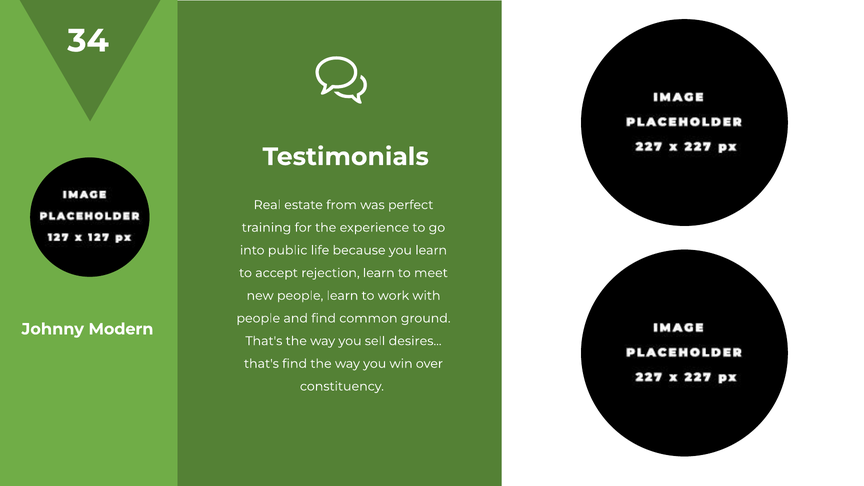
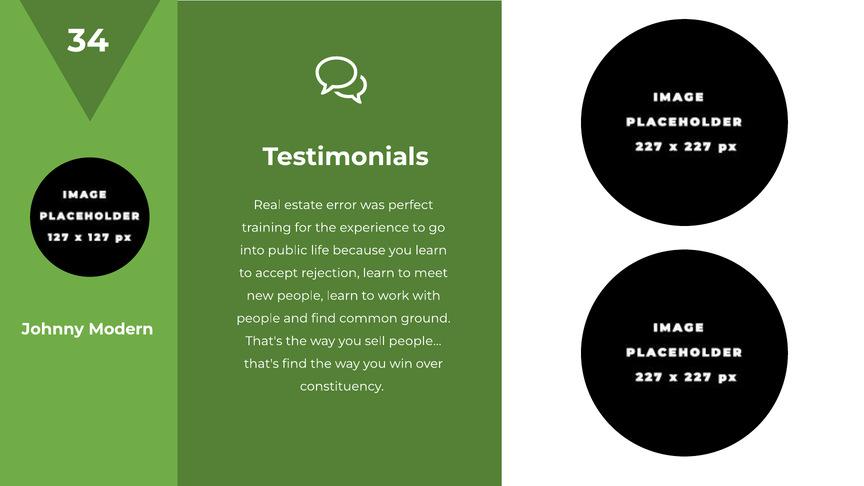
from: from -> error (342, 205)
sell desires: desires -> people (415, 341)
